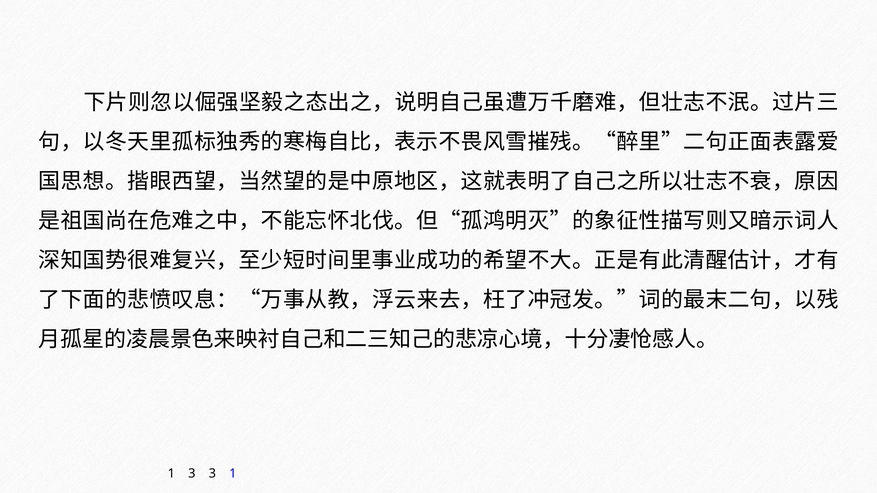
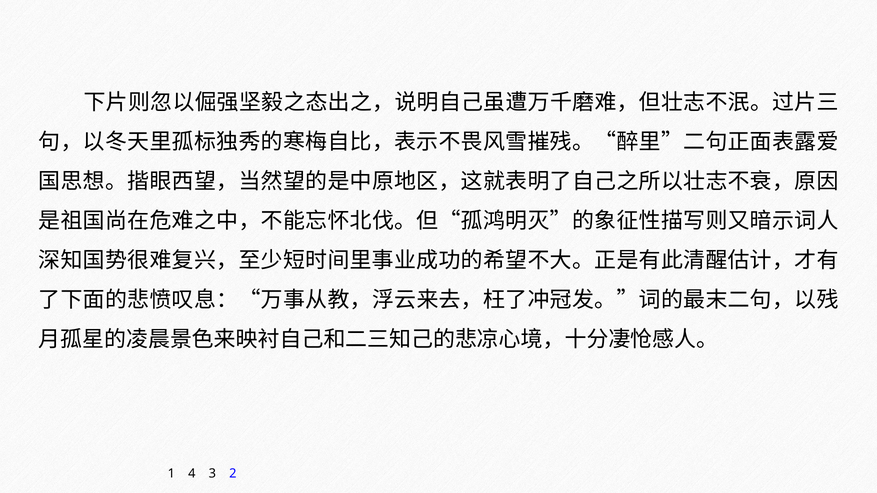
1 3: 3 -> 4 (192, 474)
3 1: 1 -> 2 (233, 474)
